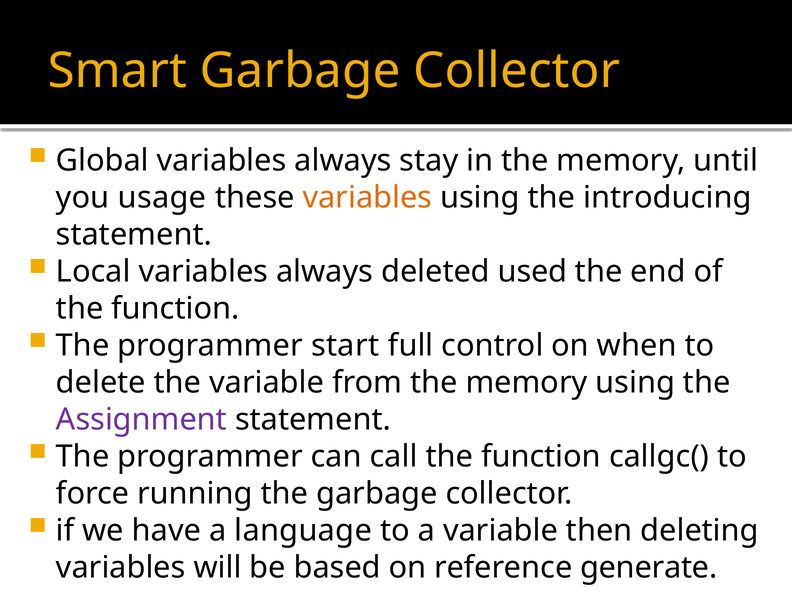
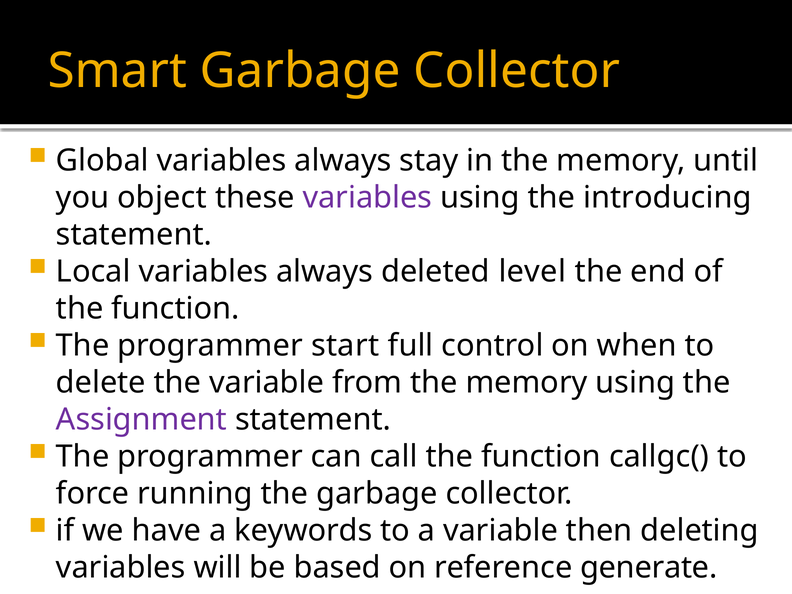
usage: usage -> object (162, 198)
variables colour: orange -> purple (367, 198)
used: used -> level (532, 271)
language: language -> keywords (303, 530)
